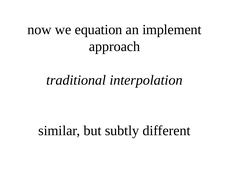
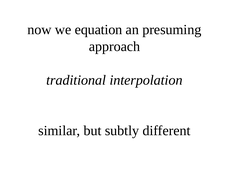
implement: implement -> presuming (172, 30)
